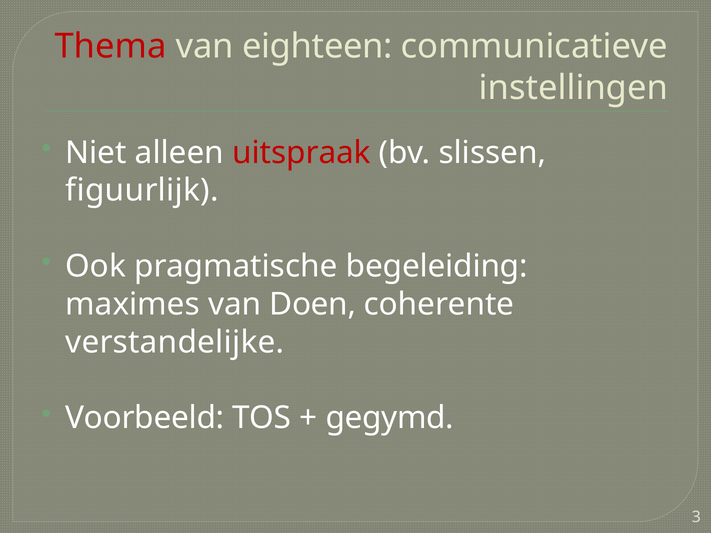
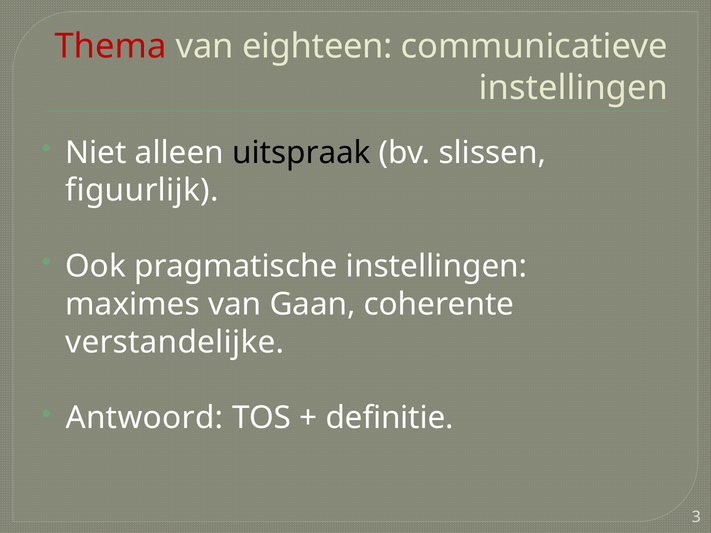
uitspraak colour: red -> black (301, 153)
pragmatische begeleiding: begeleiding -> instellingen (437, 266)
Doen: Doen -> Gaan (313, 304)
Voorbeeld: Voorbeeld -> Antwoord (144, 418)
gegymd: gegymd -> definitie (390, 418)
